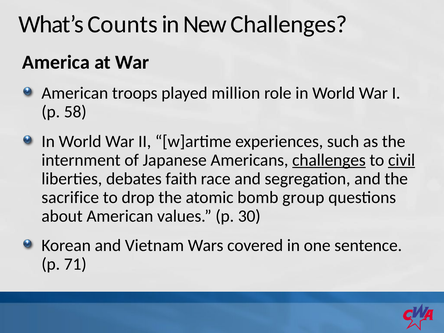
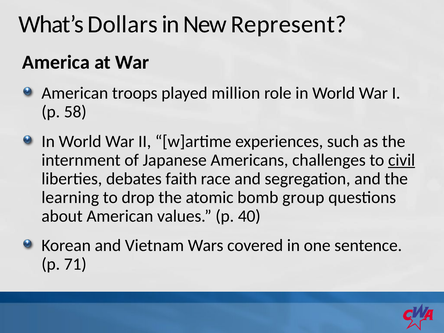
Counts: Counts -> Dollars (123, 24)
New Challenges: Challenges -> Represent (289, 24)
challenges underline: present -> none (329, 160)
sacrifice: sacrifice -> learning (70, 197)
30: 30 -> 40 (249, 216)
